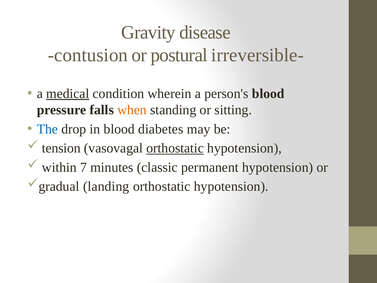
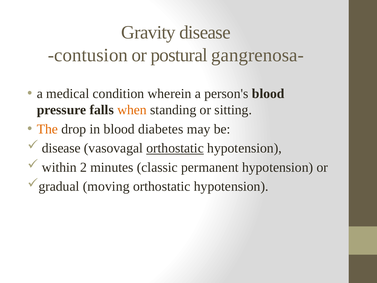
irreversible-: irreversible- -> gangrenosa- (258, 55)
medical underline: present -> none (68, 94)
The colour: blue -> orange (47, 129)
tension: tension -> disease (61, 148)
7: 7 -> 2 (84, 167)
landing: landing -> moving (106, 186)
